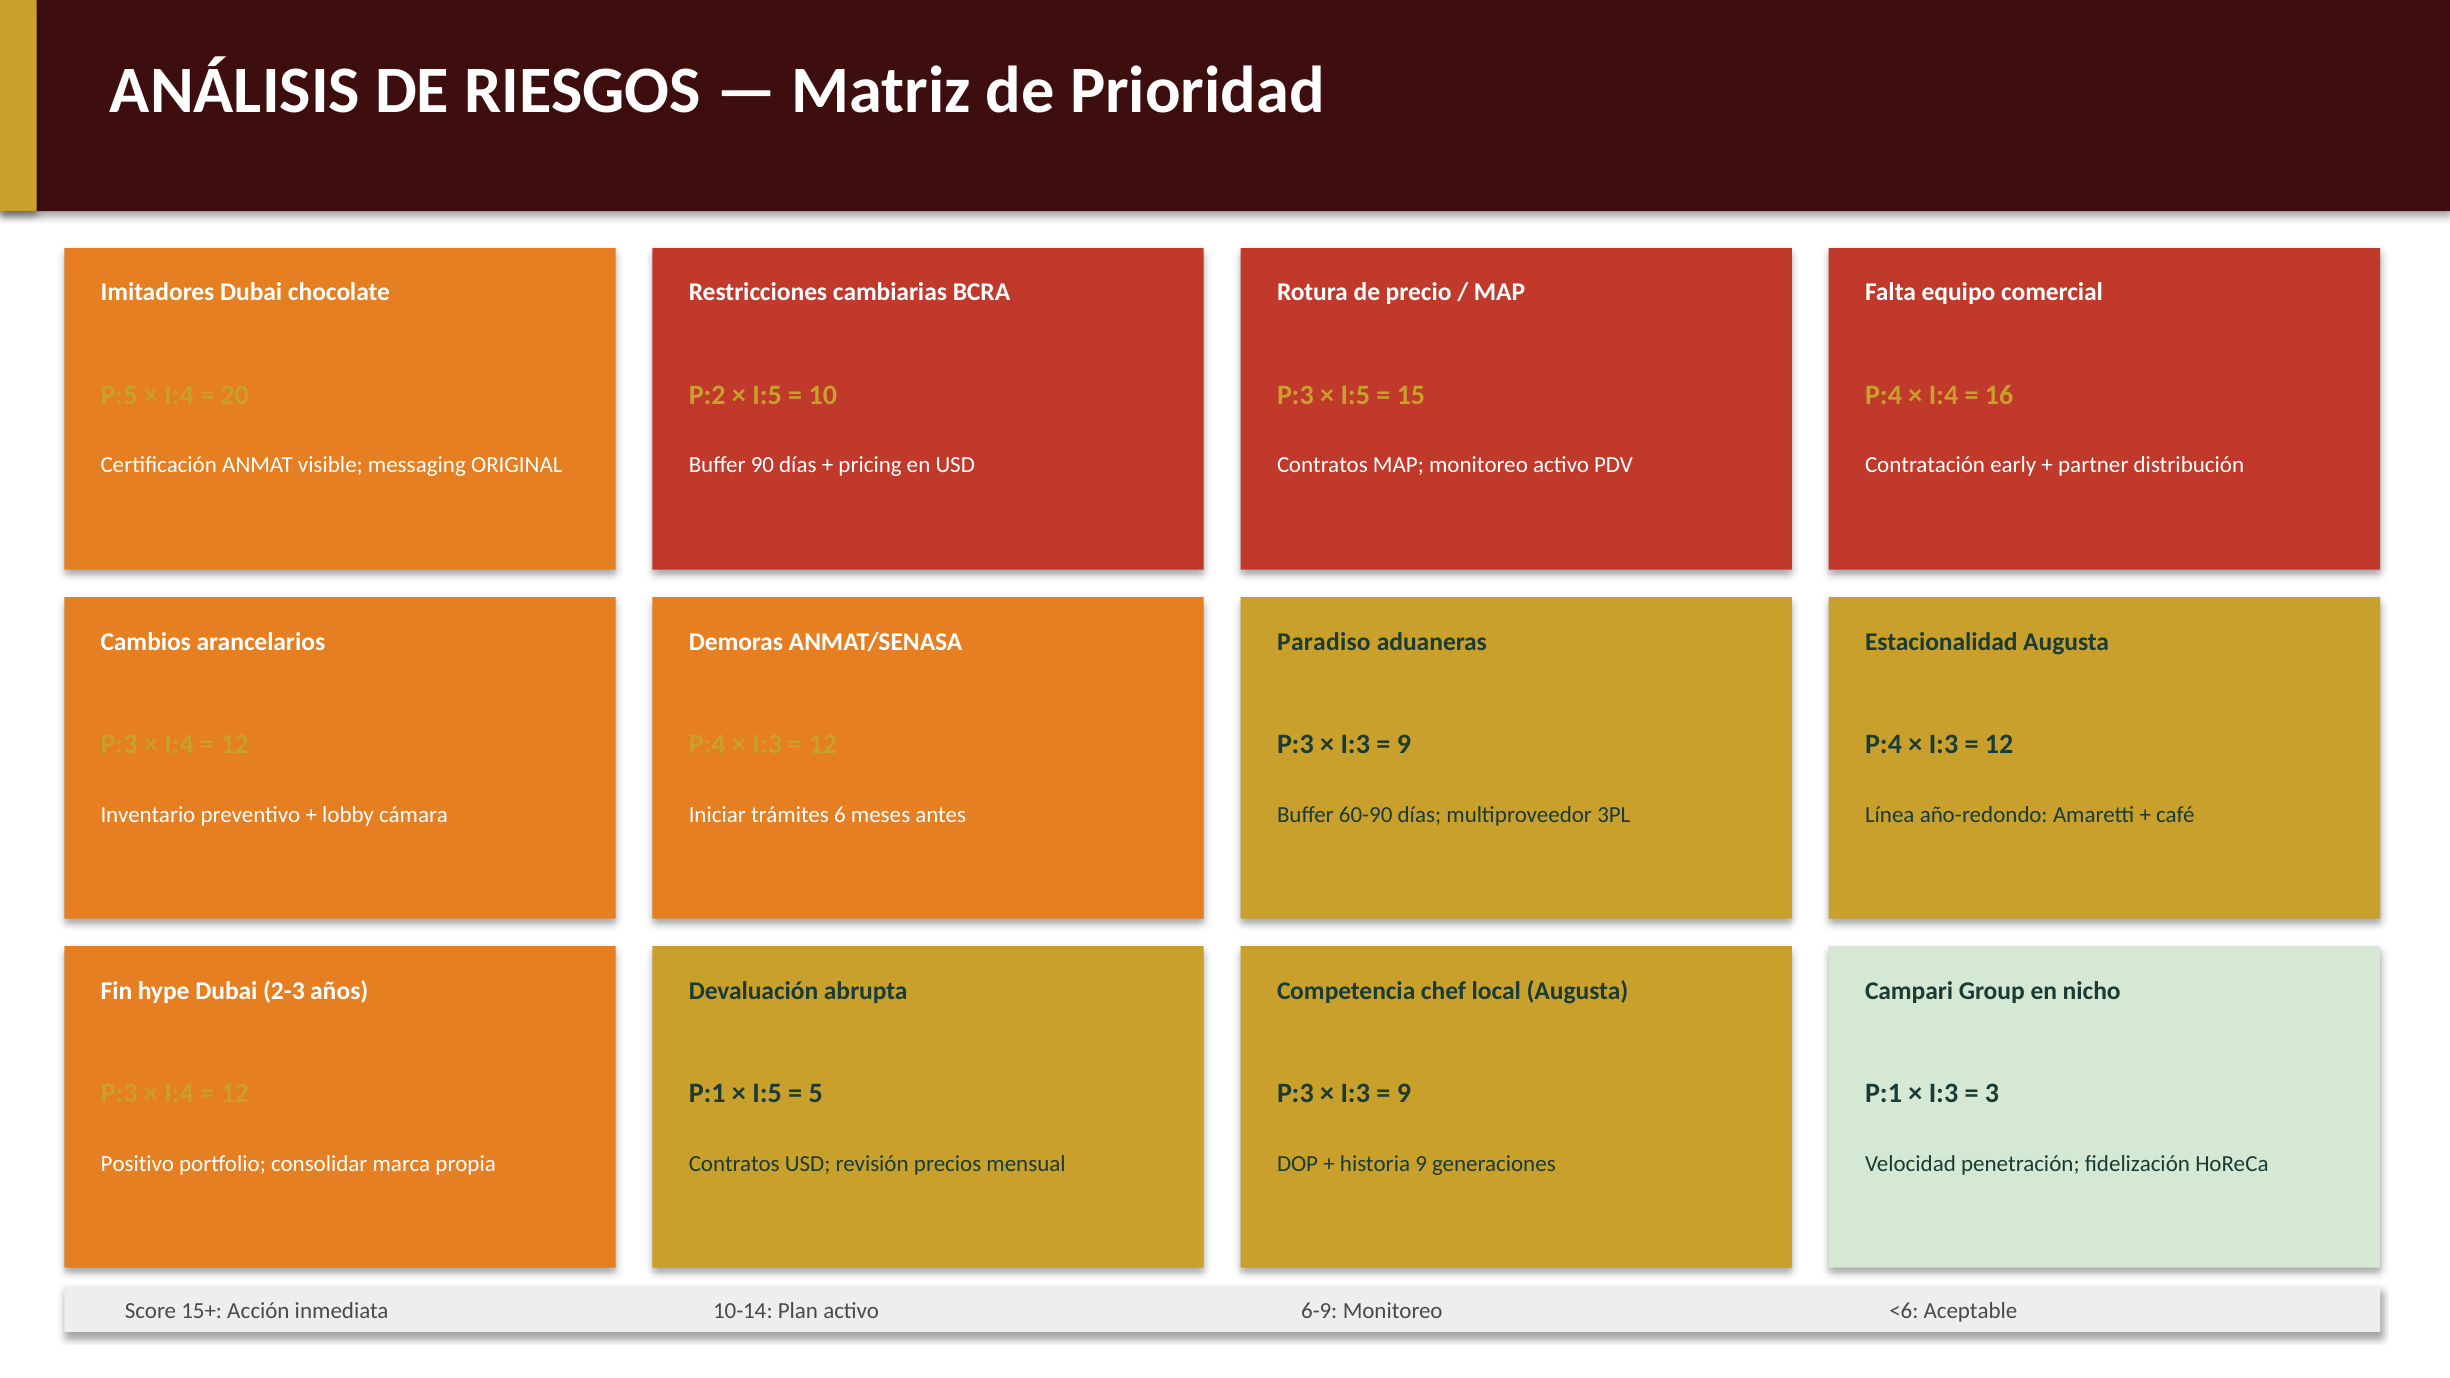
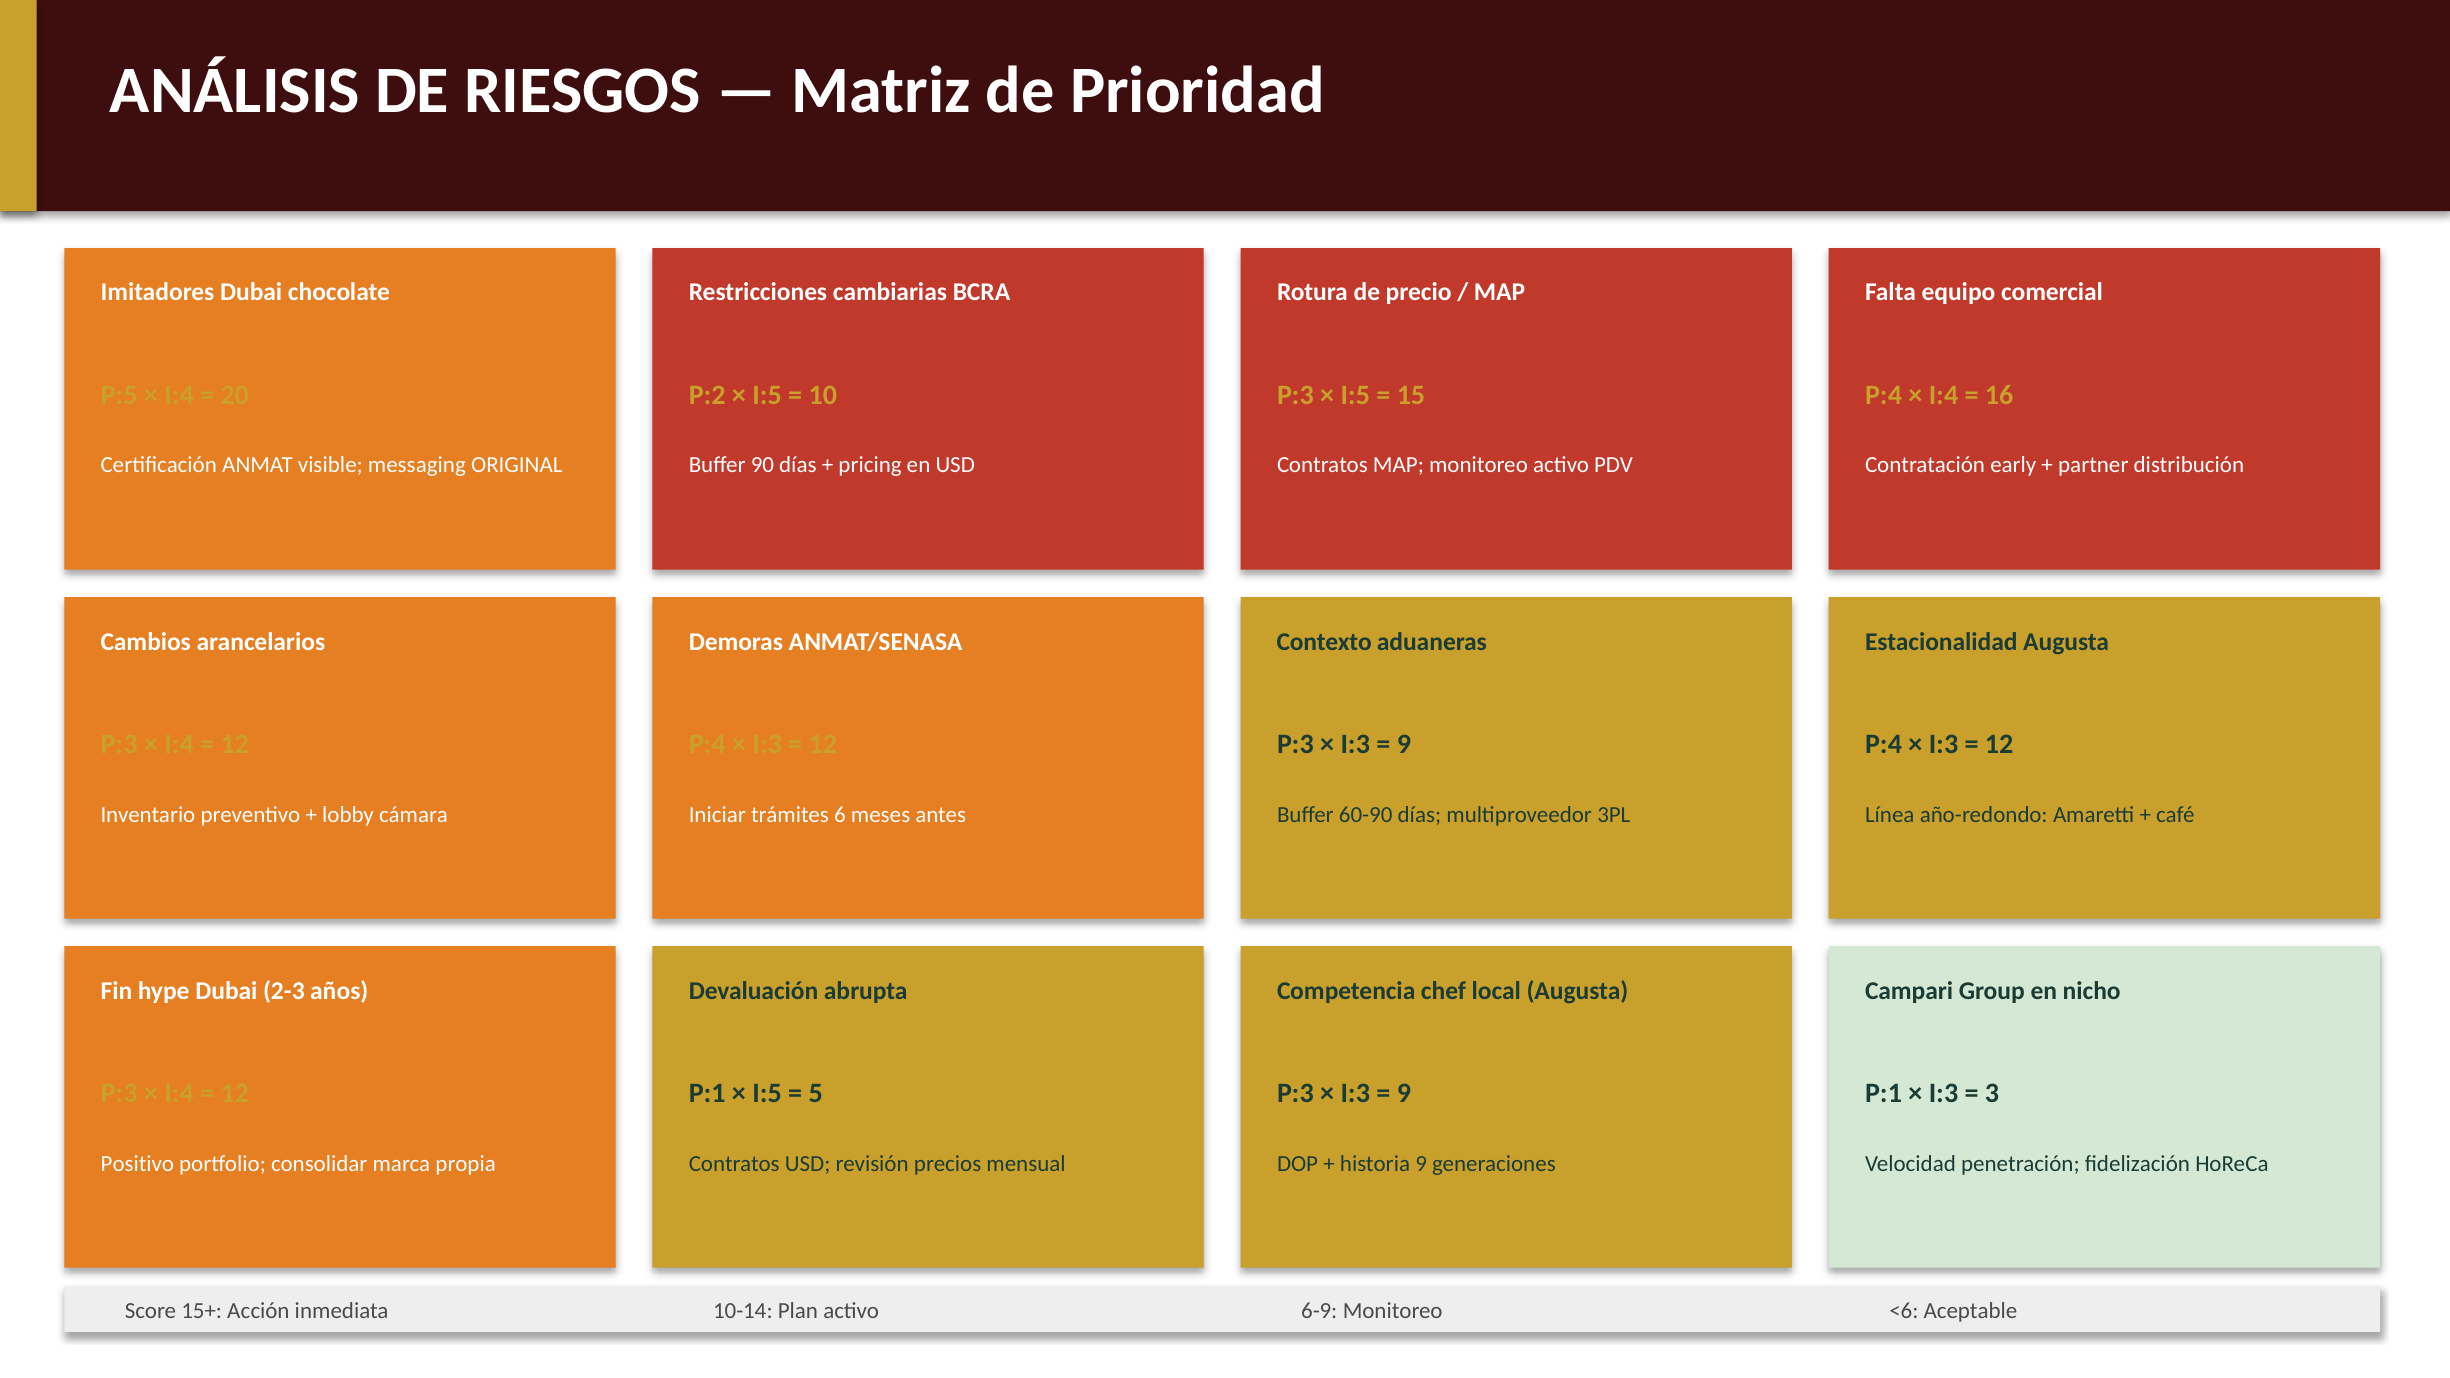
Paradiso: Paradiso -> Contexto (1324, 642)
